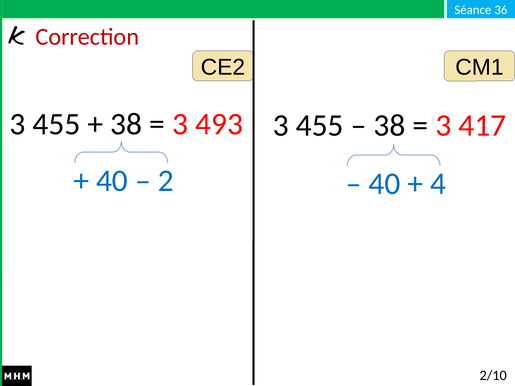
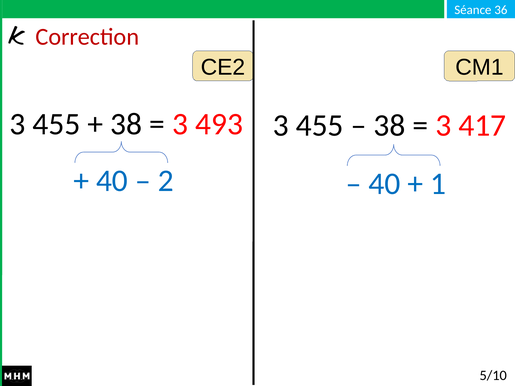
4: 4 -> 1 (438, 184)
2/10: 2/10 -> 5/10 (493, 376)
